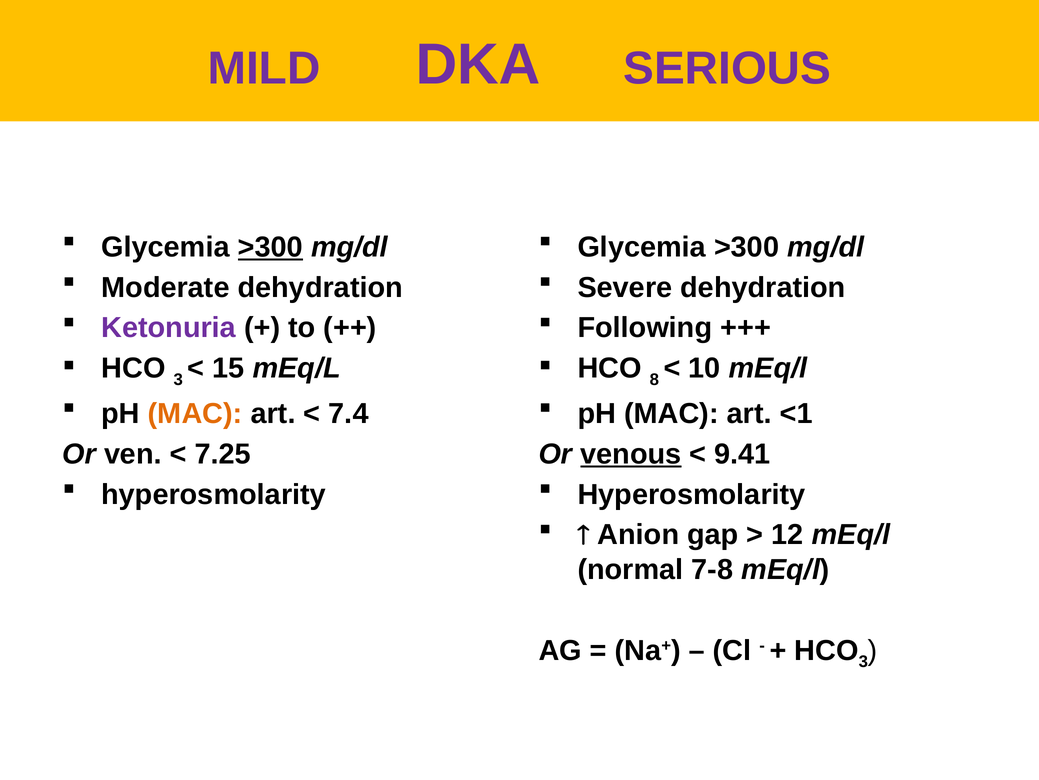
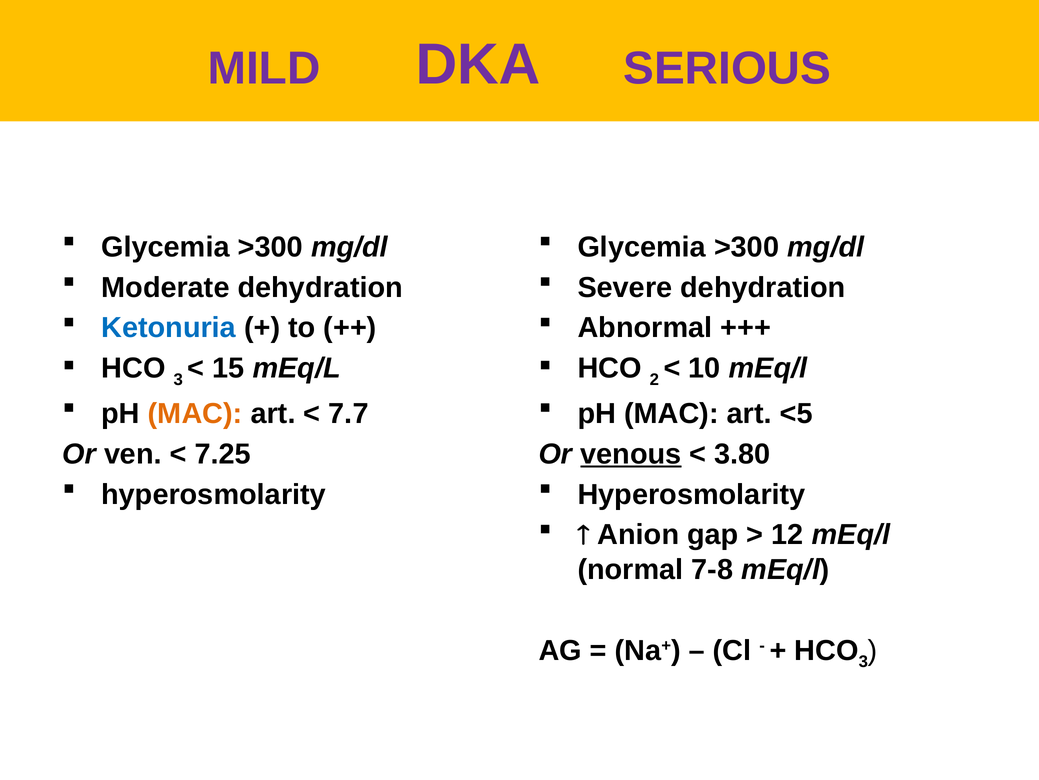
>300 underline: present -> none (270, 247)
Ketonuria colour: purple -> blue (169, 328)
Following: Following -> Abnormal (645, 328)
8: 8 -> 2 (654, 379)
7.4: 7.4 -> 7.7 (348, 413)
<1: <1 -> <5 (796, 413)
9.41: 9.41 -> 3.80 (742, 454)
